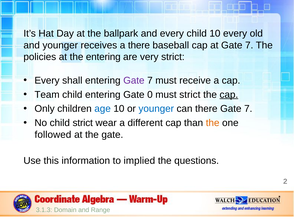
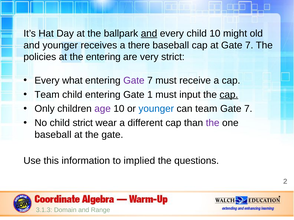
and underline: none -> present (149, 34)
10 every: every -> might (235, 34)
shall: shall -> what (72, 81)
0: 0 -> 1 (150, 95)
must strict: strict -> input (190, 95)
age colour: blue -> purple (103, 109)
can there: there -> team (206, 109)
the colour: orange -> purple (213, 123)
followed: followed -> baseball (53, 135)
